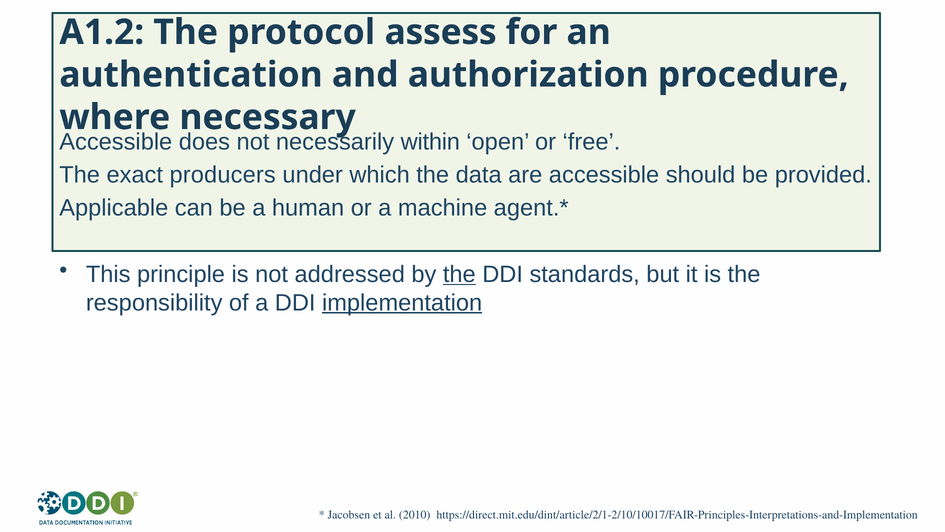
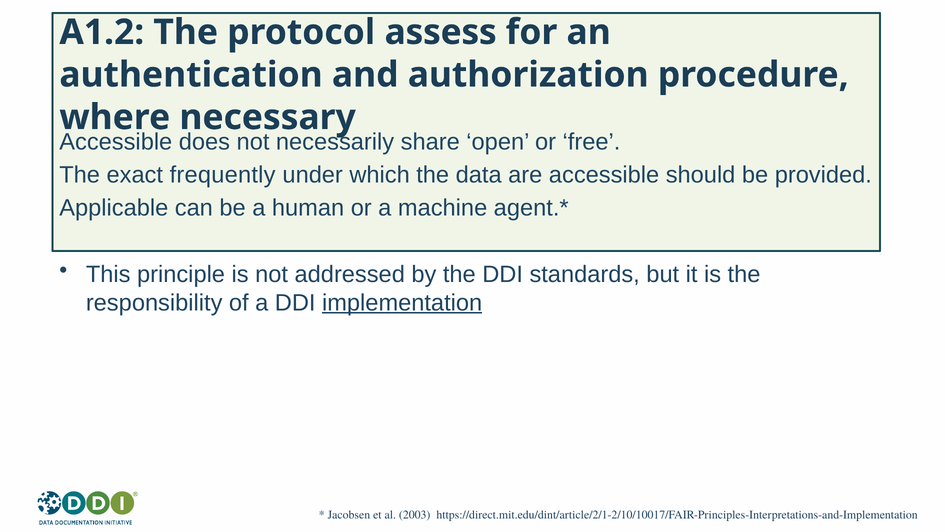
within: within -> share (430, 142)
producers: producers -> frequently (223, 175)
the underline: present -> none (459, 274)
2010: 2010 -> 2003 (415, 515)
